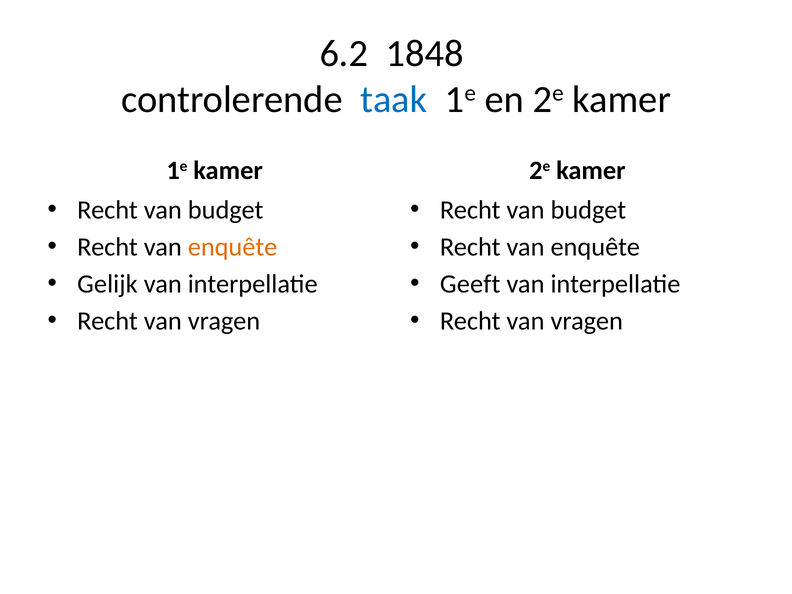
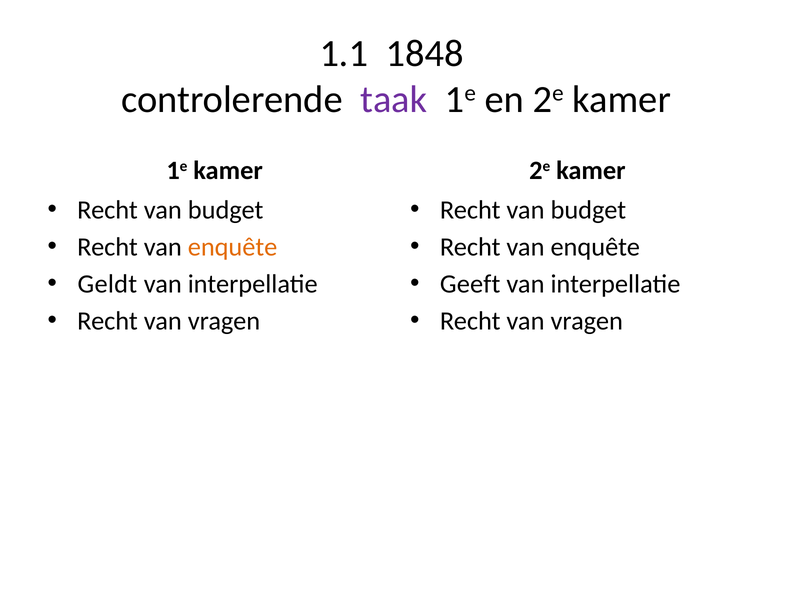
6.2: 6.2 -> 1.1 (344, 54)
taak colour: blue -> purple (394, 100)
Gelijk: Gelijk -> Geldt (107, 284)
